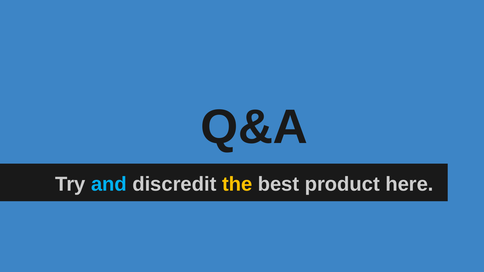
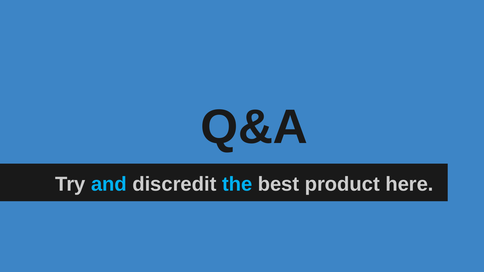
the colour: yellow -> light blue (237, 185)
